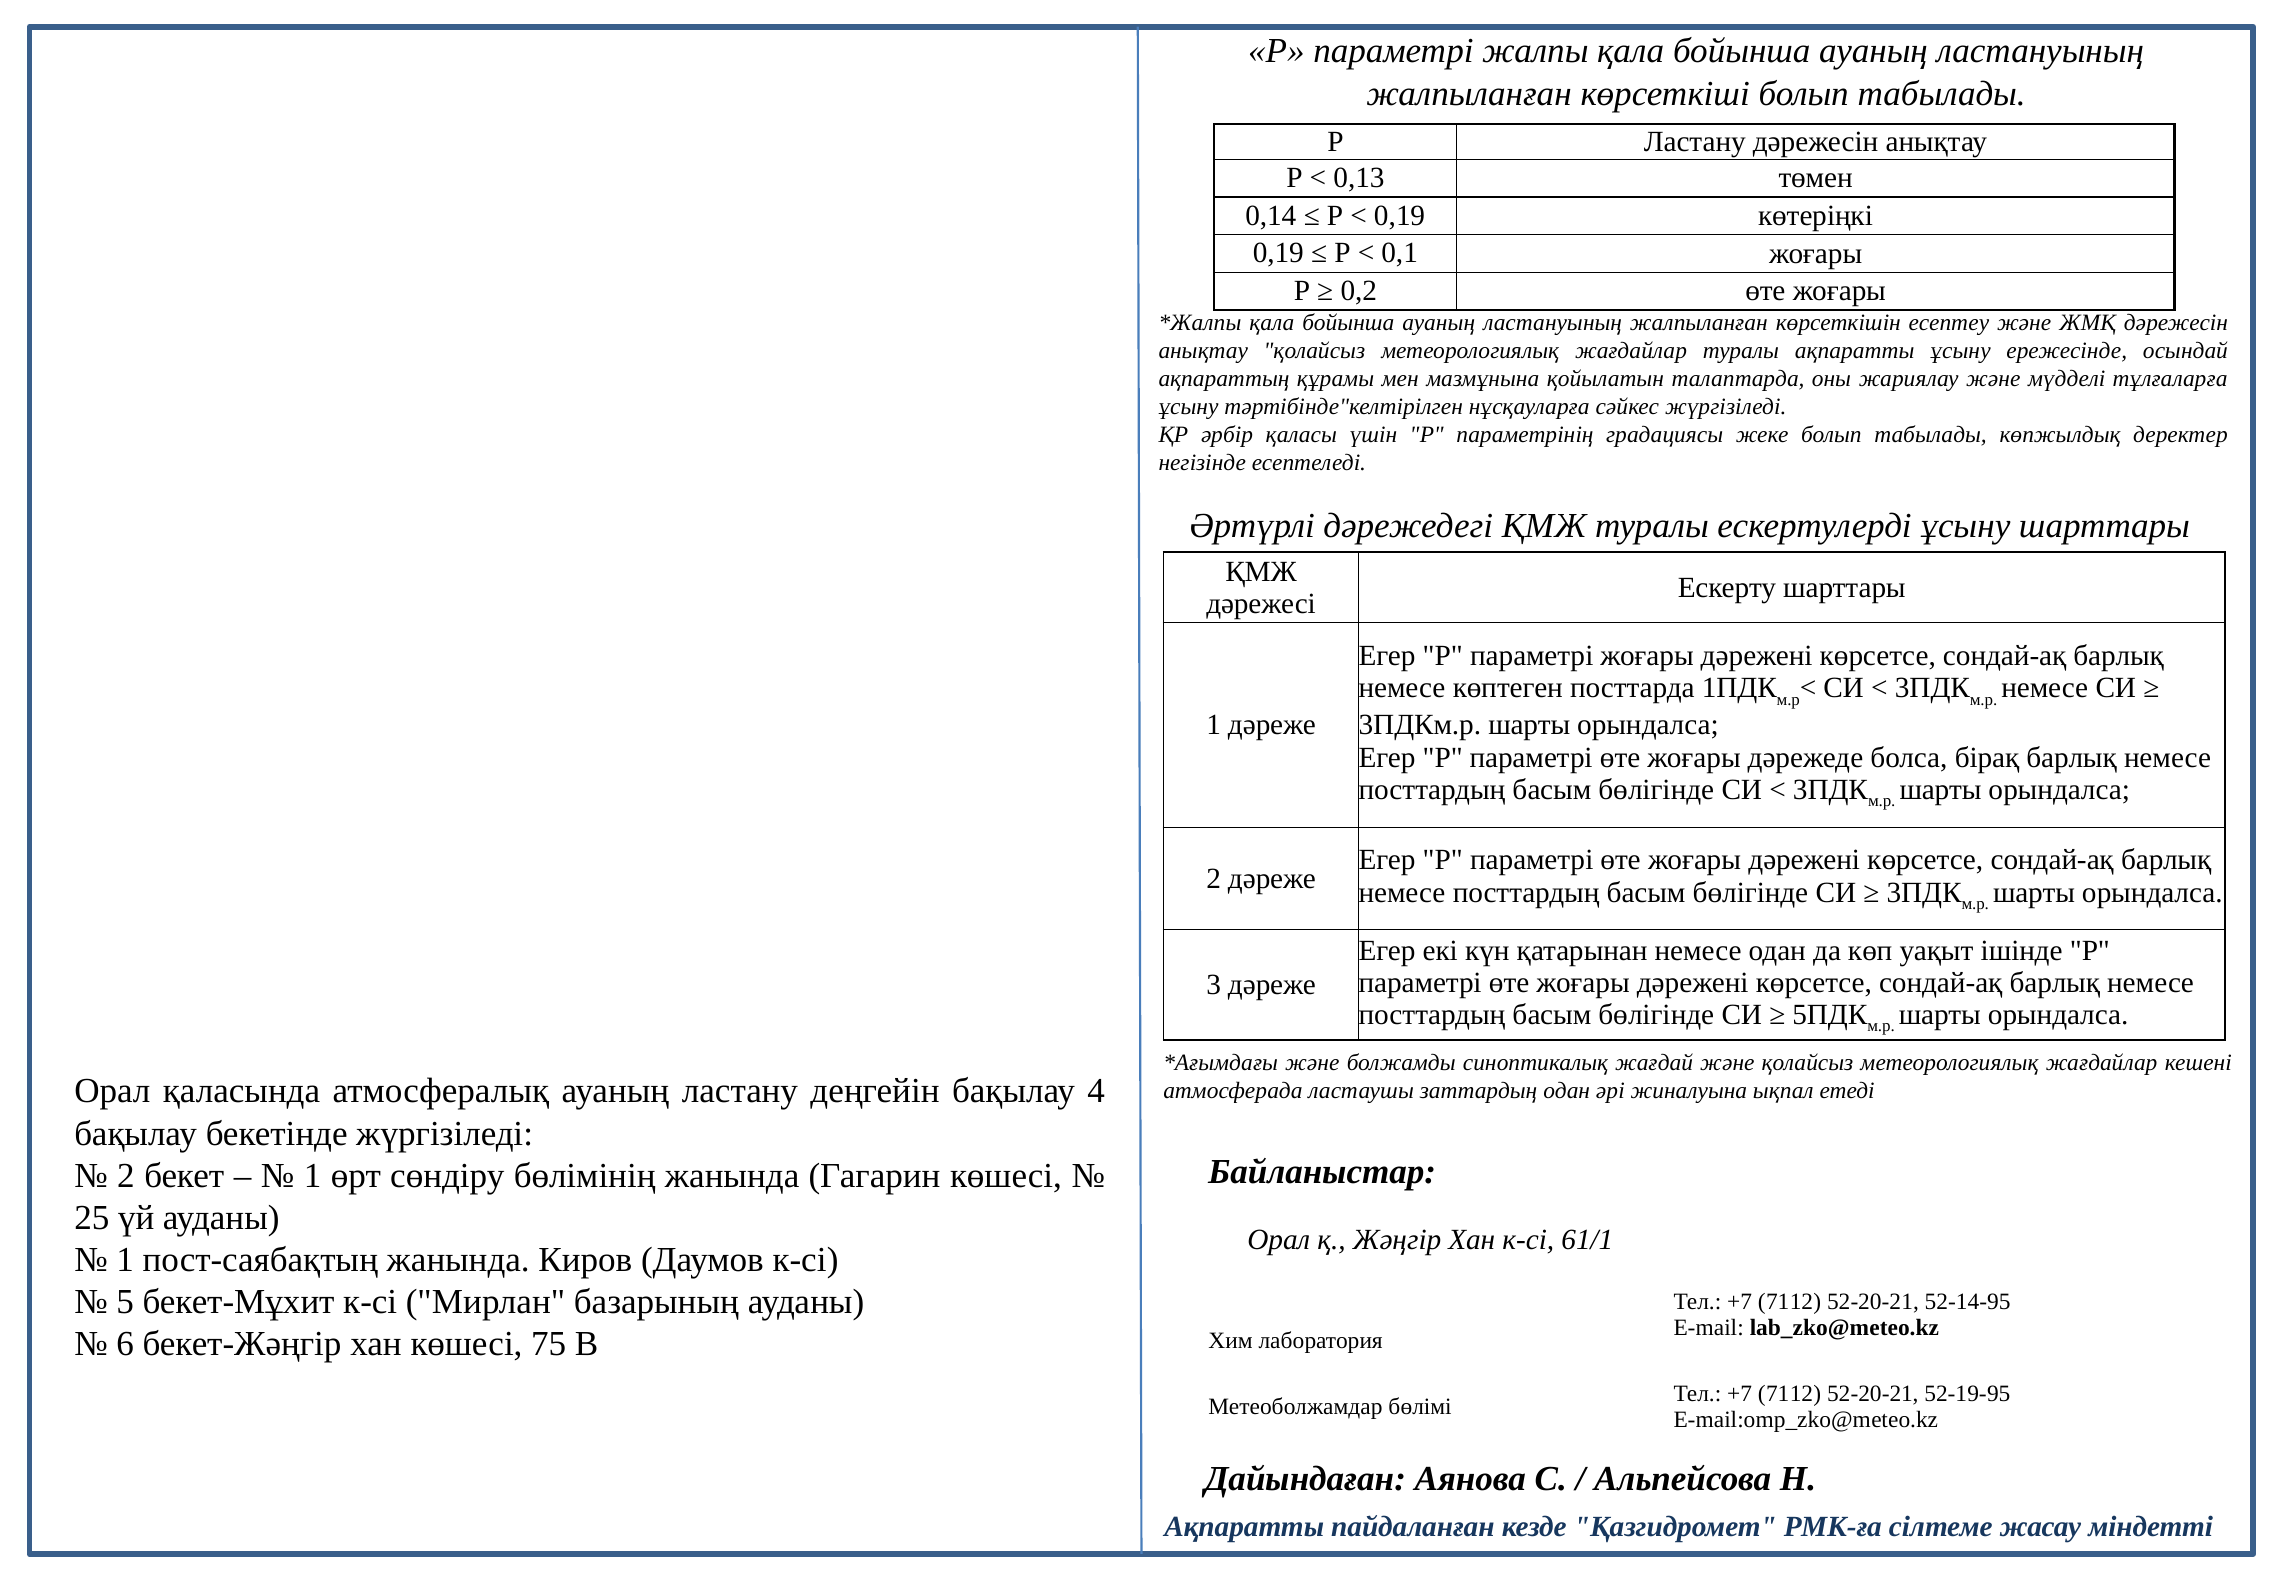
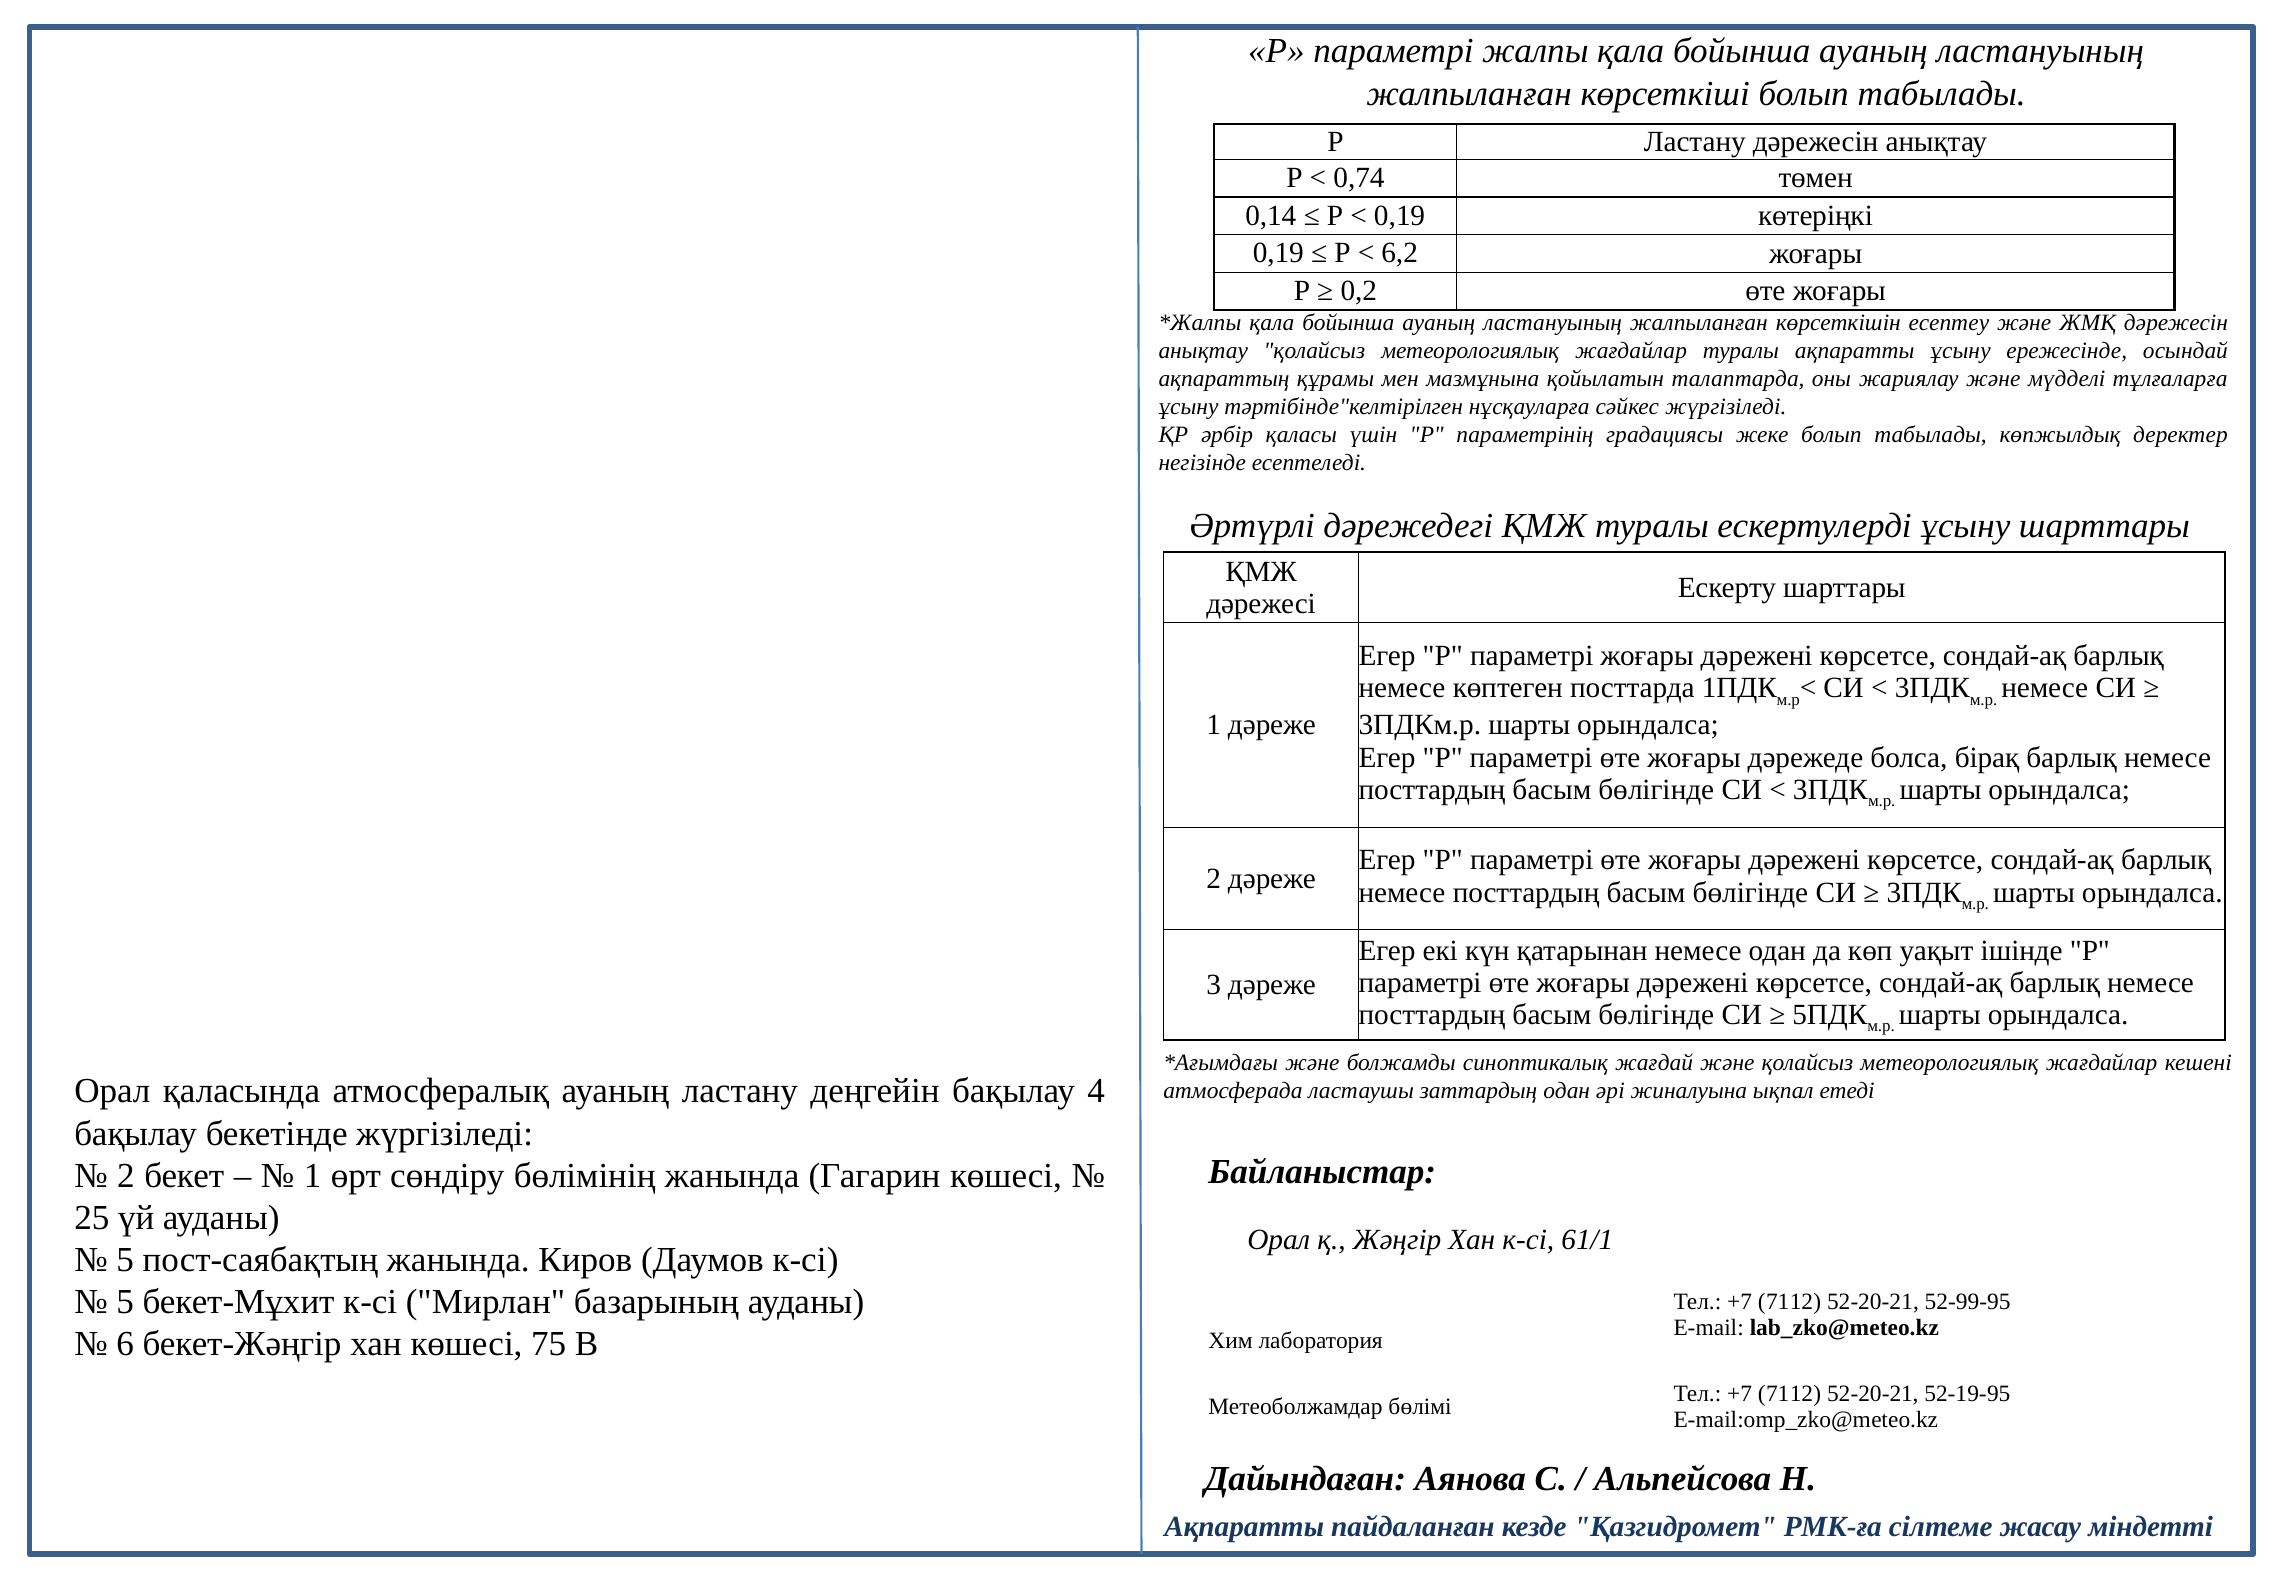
0,13: 0,13 -> 0,74 (1359, 178)
0,1: 0,1 -> 6,2 (1400, 253)
1: 1 -> 5 (125, 1260)
52-14-95: 52-14-95 -> 52-99-95 (1968, 1302)
